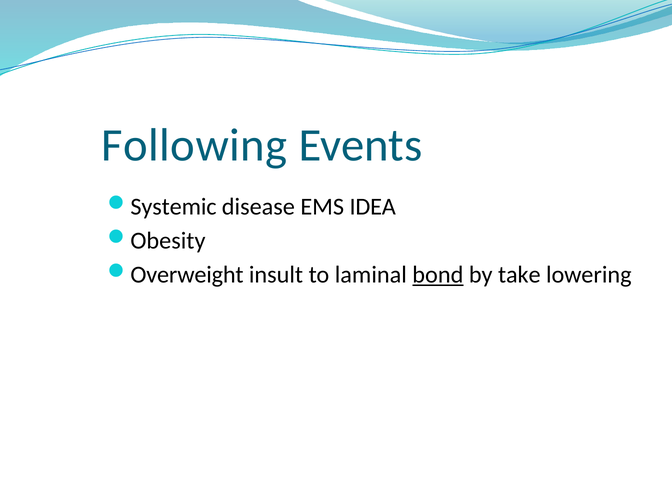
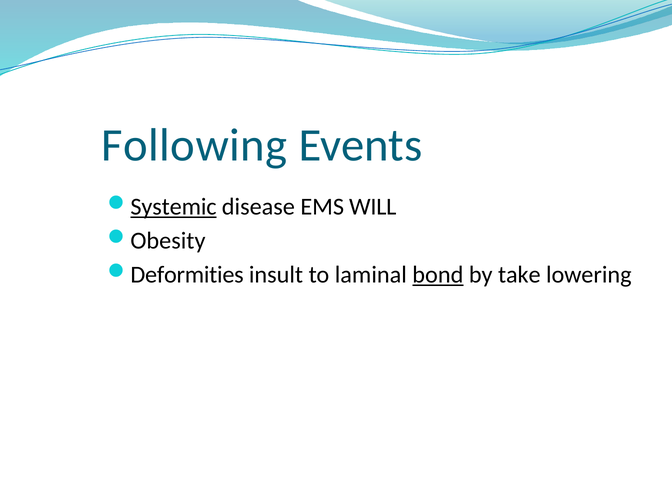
Systemic underline: none -> present (174, 207)
IDEA: IDEA -> WILL (373, 207)
Overweight: Overweight -> Deformities (187, 275)
